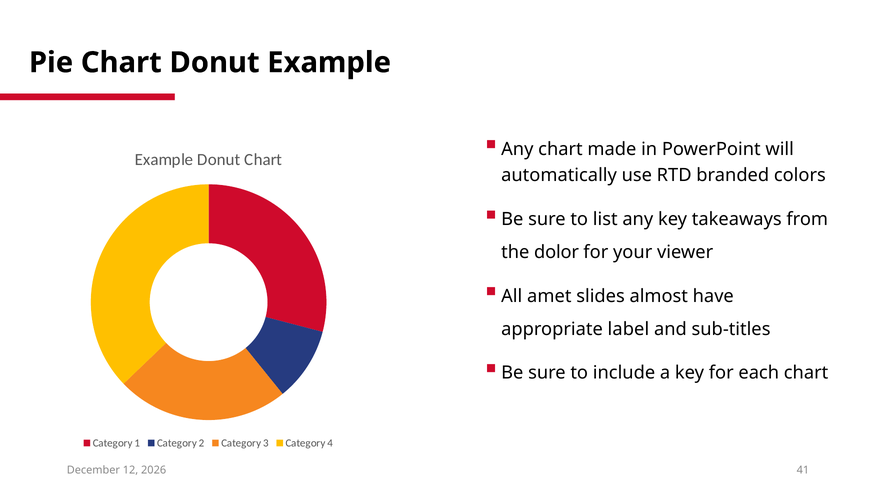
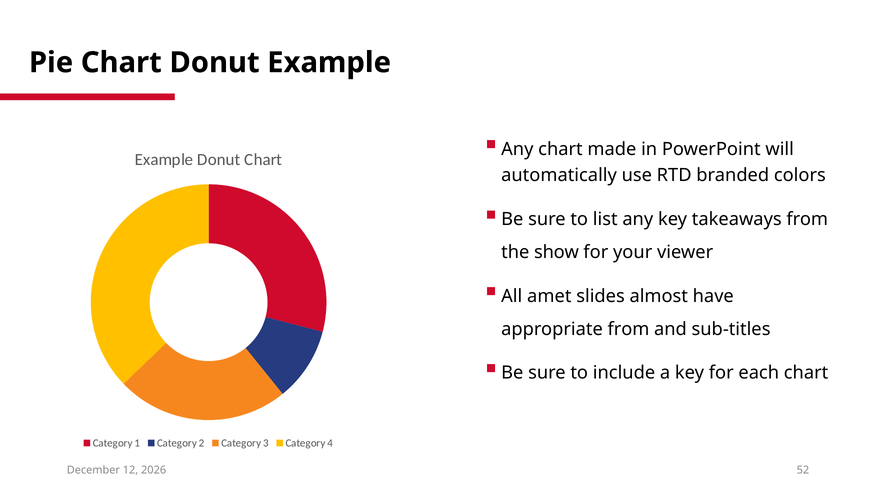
dolor: dolor -> show (557, 252)
appropriate label: label -> from (629, 329)
41: 41 -> 52 (803, 470)
